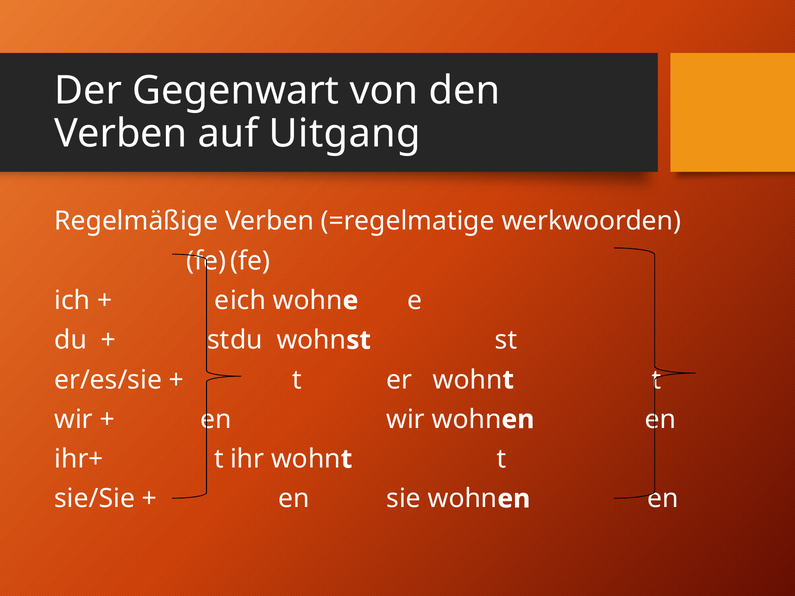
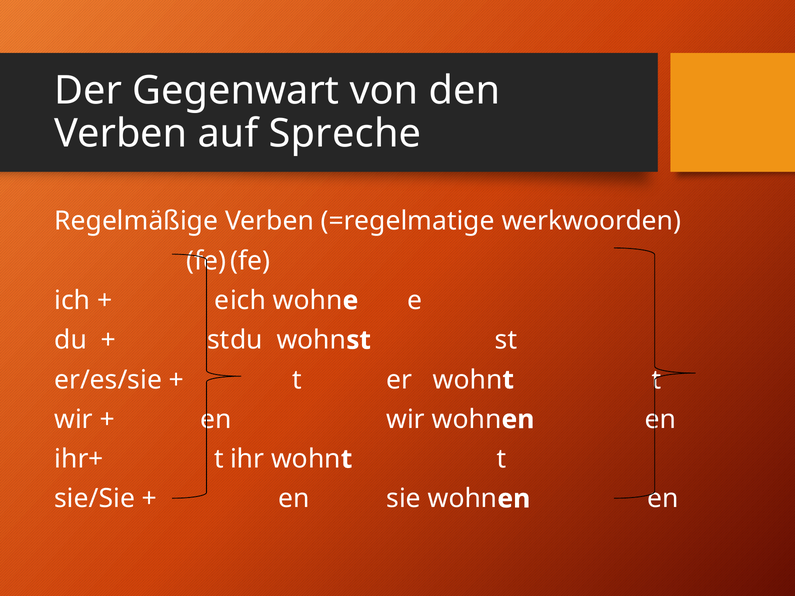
Uitgang: Uitgang -> Spreche (345, 134)
